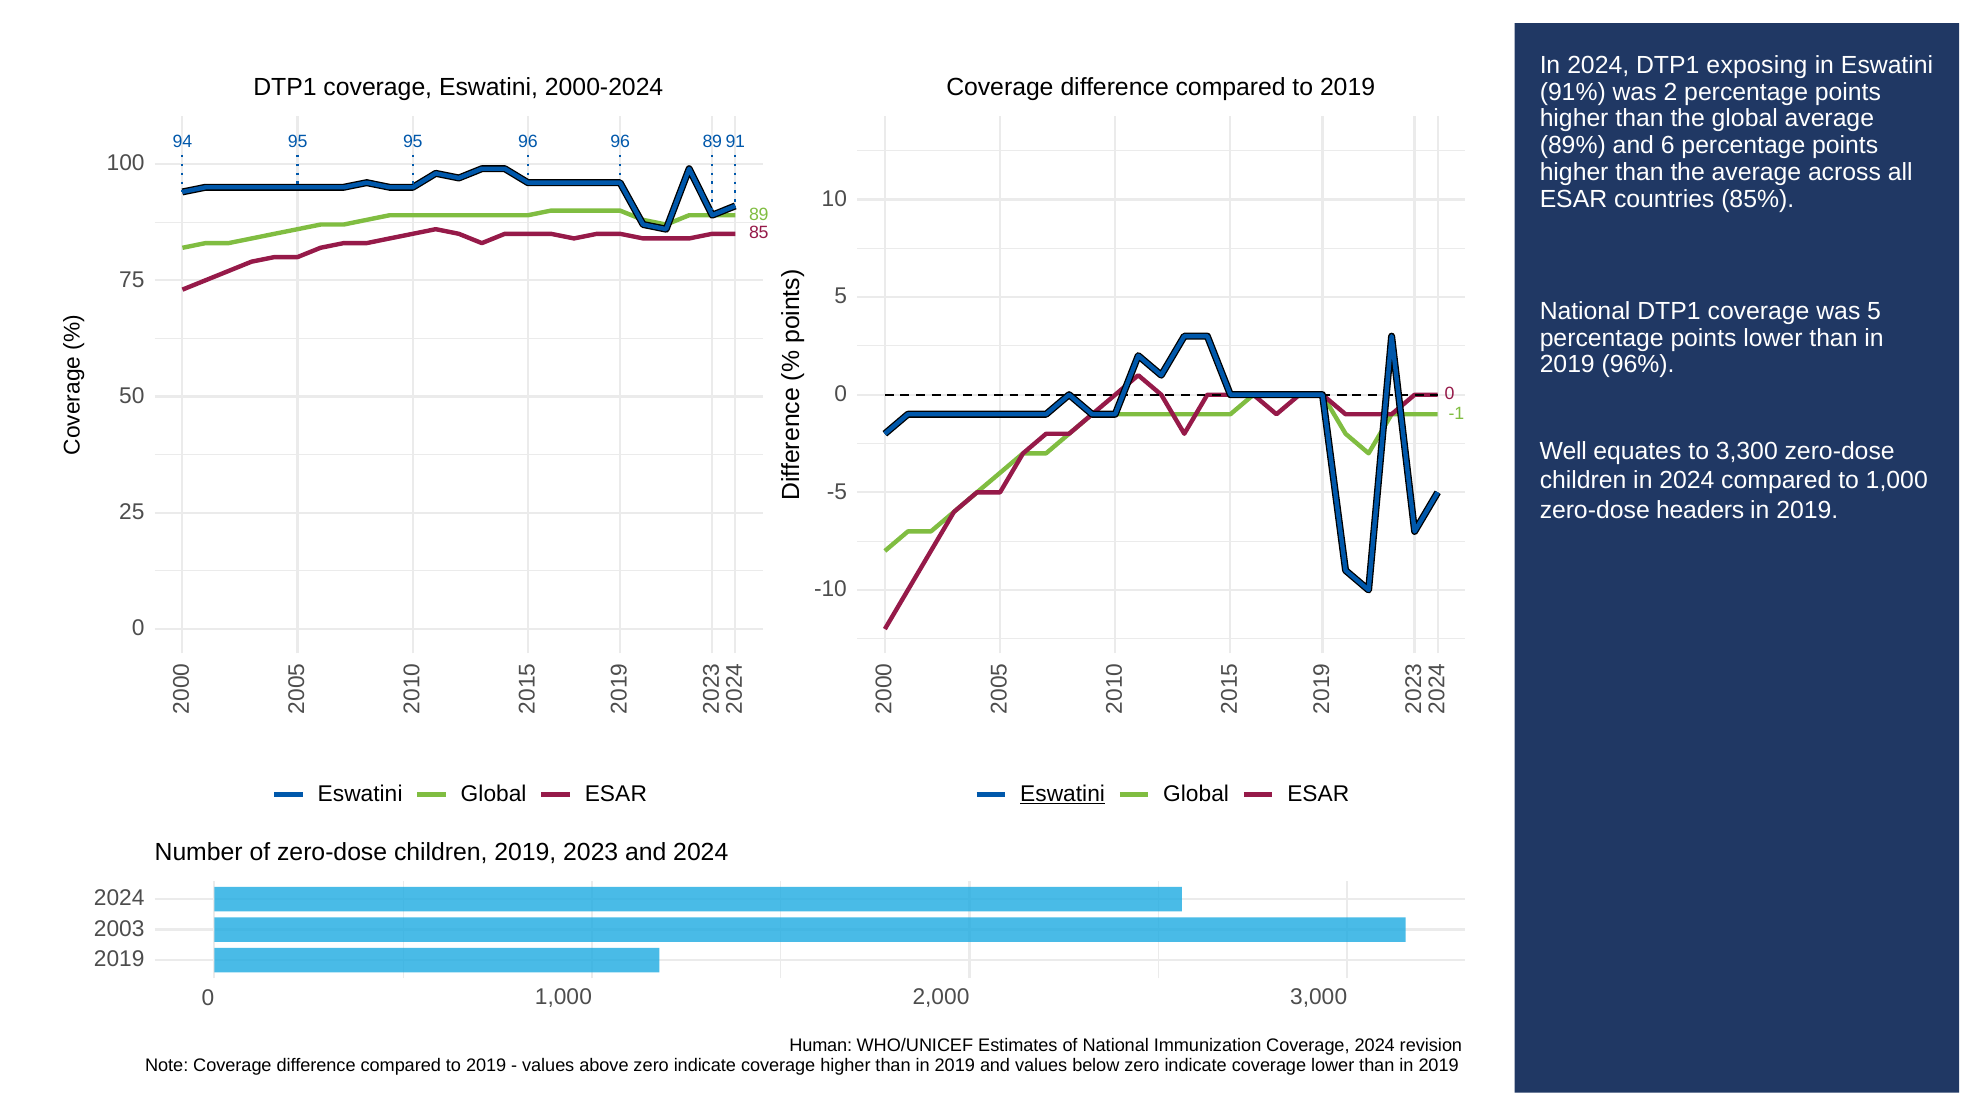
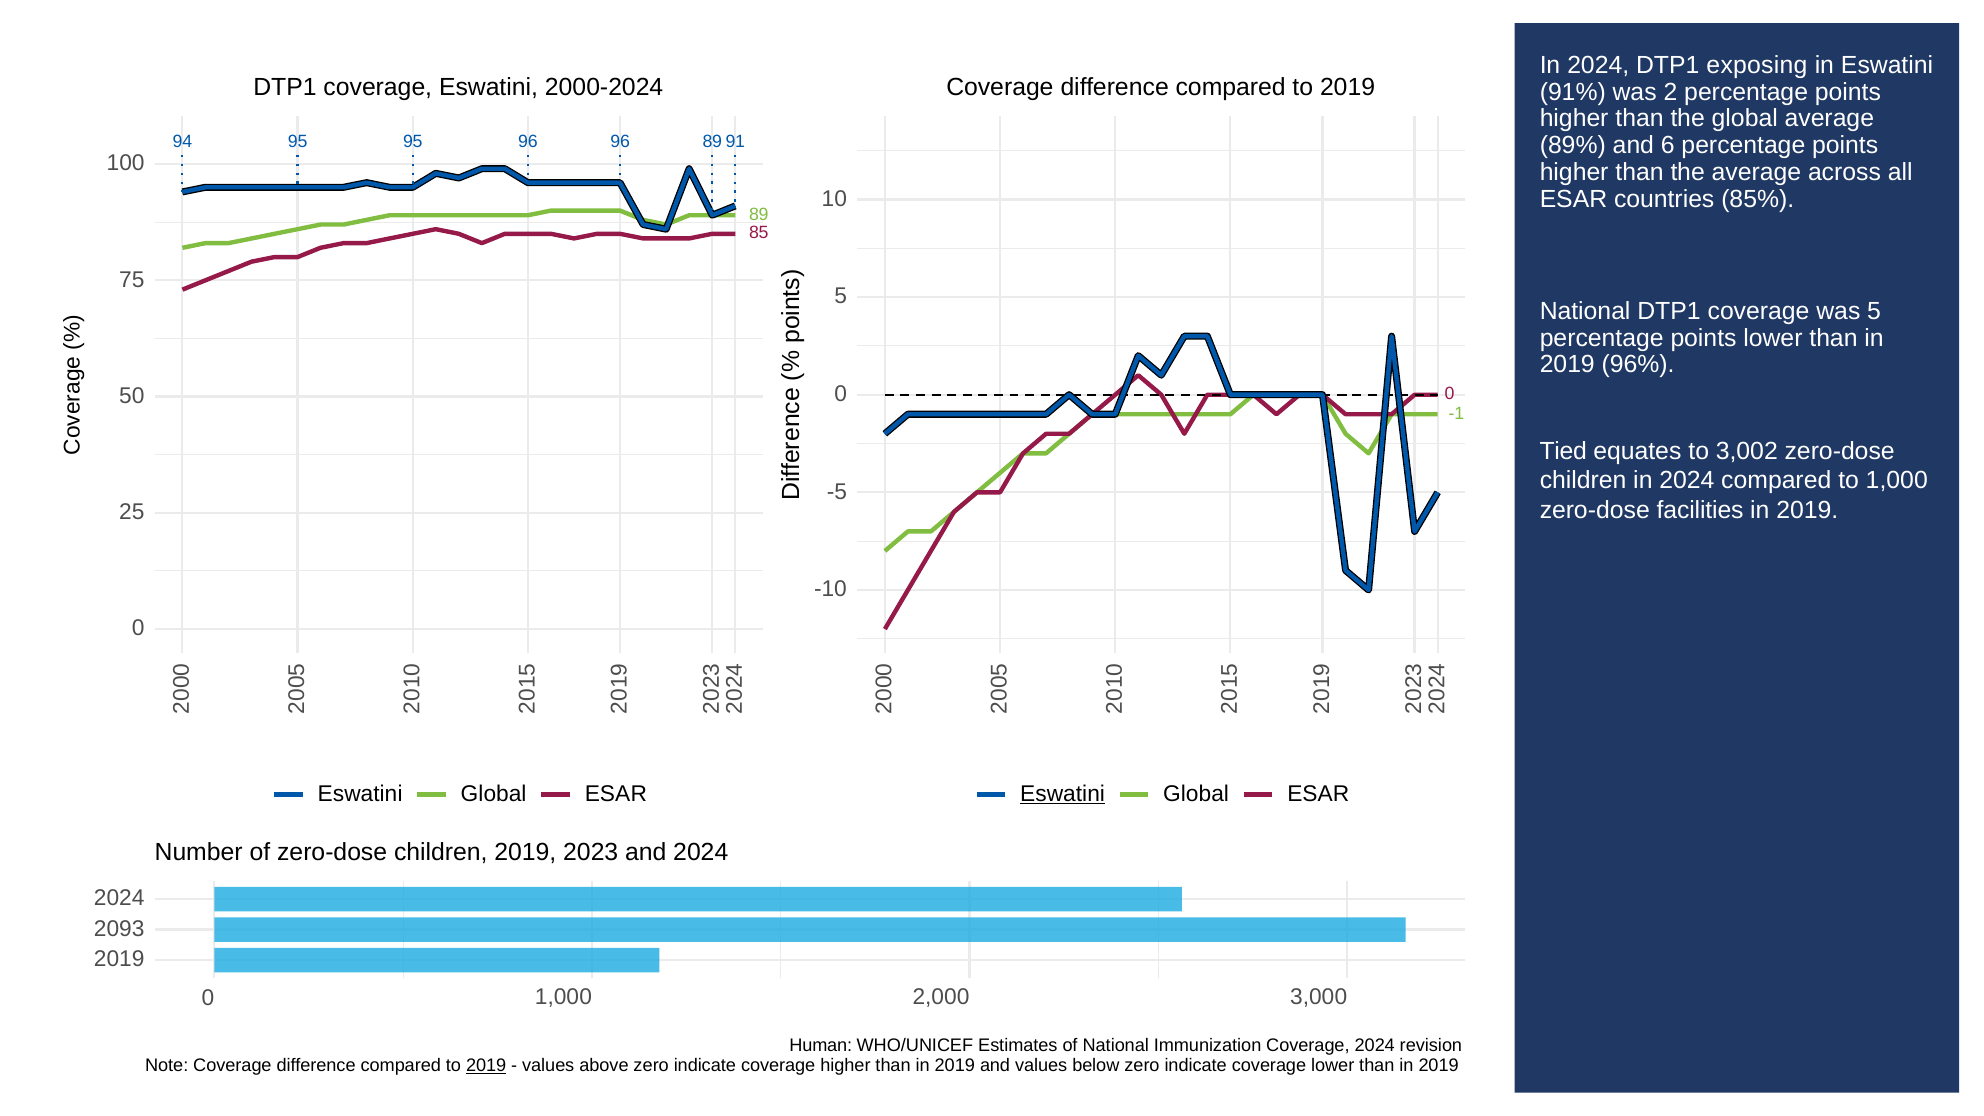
Well: Well -> Tied (1563, 451)
3,300: 3,300 -> 3,002 (1747, 451)
headers: headers -> facilities (1700, 510)
2003: 2003 -> 2093 (119, 929)
2019 underline: none -> present (486, 1066)
